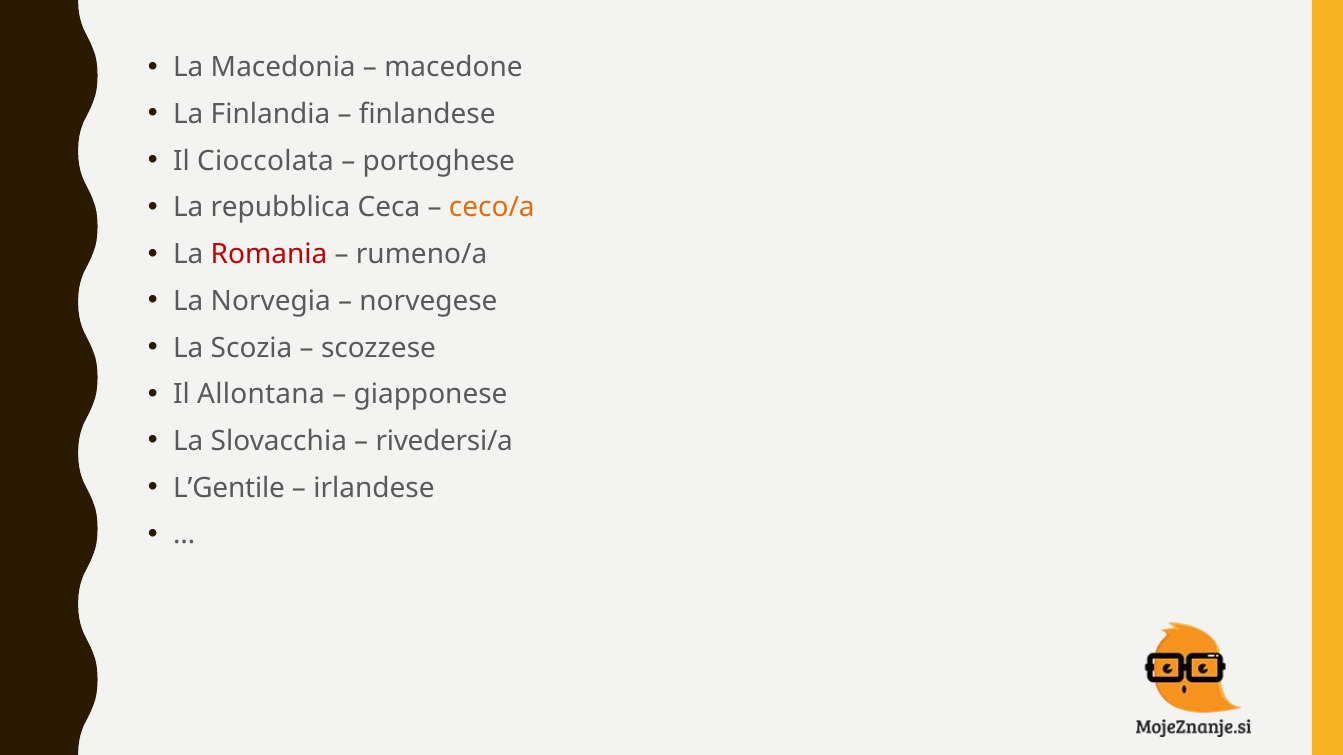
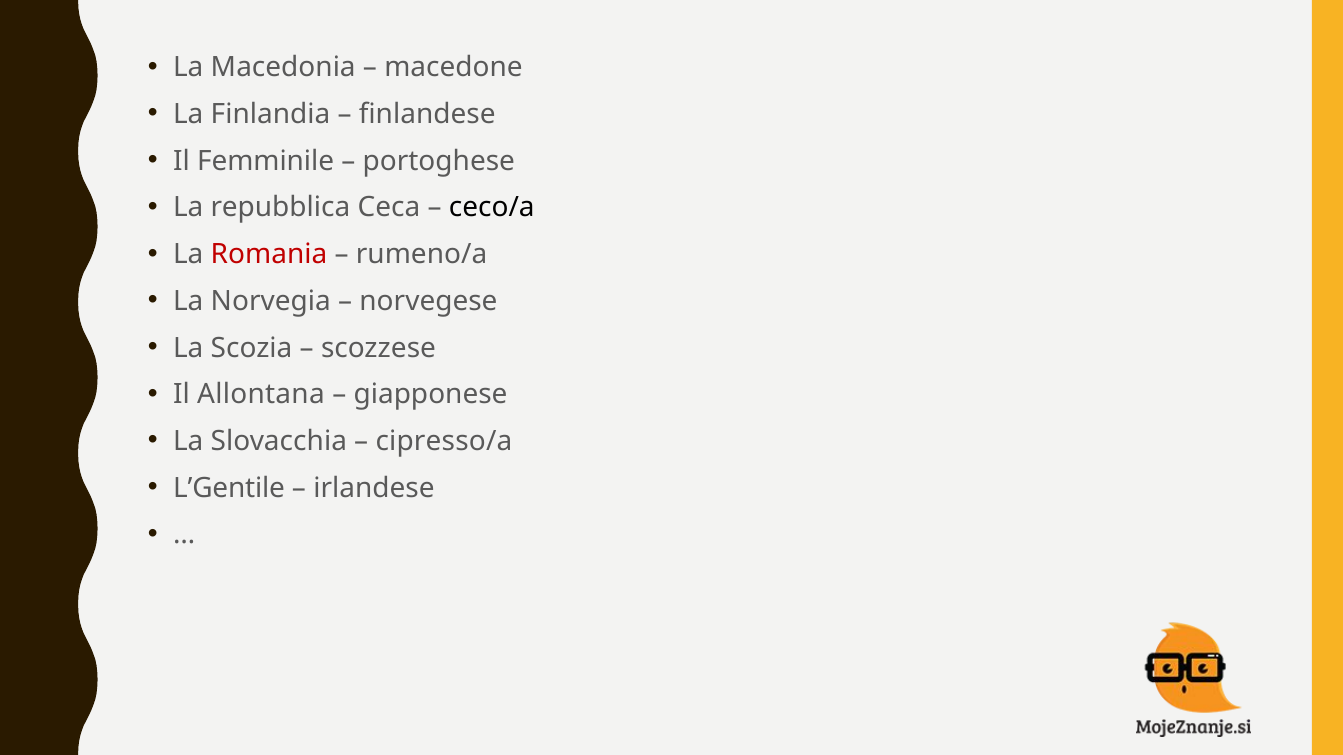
Cioccolata: Cioccolata -> Femminile (266, 161)
ceco/a colour: orange -> black (492, 208)
rivedersi/a: rivedersi/a -> cipresso/a (444, 441)
